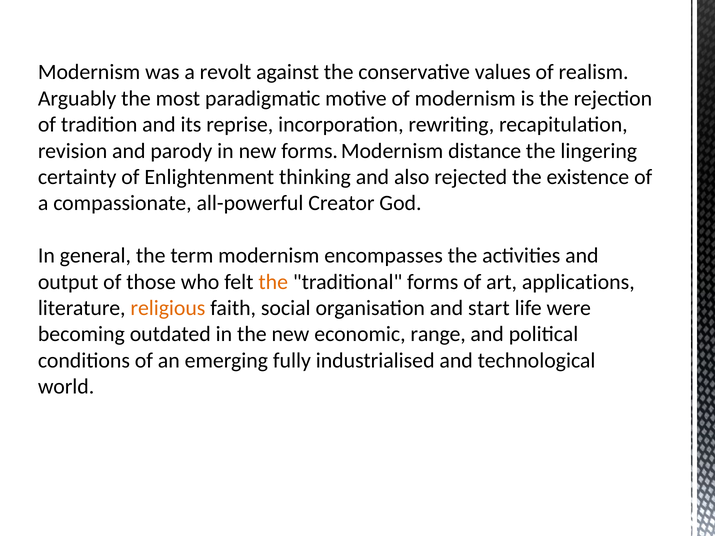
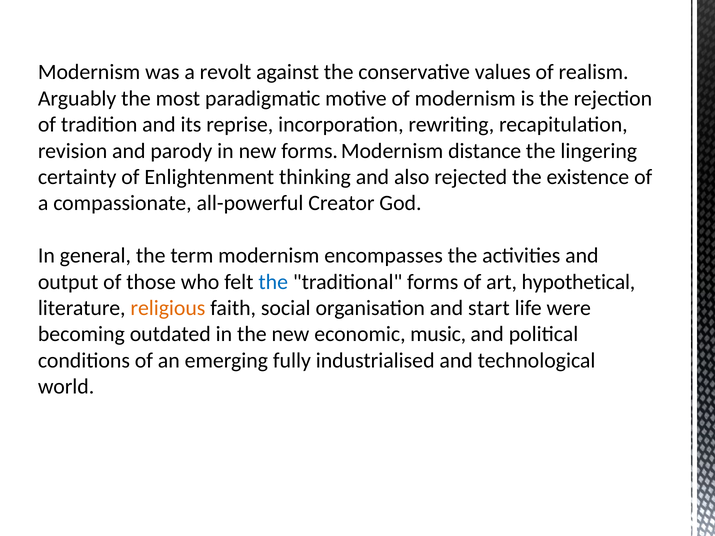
the colour: orange -> blue (273, 282)
applications: applications -> hypothetical (578, 282)
range: range -> music (438, 334)
